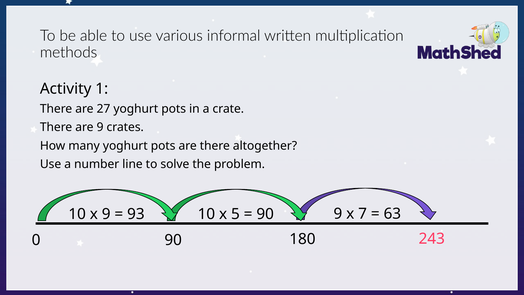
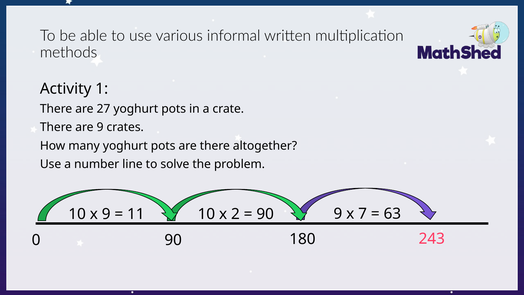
93: 93 -> 11 (136, 214)
5: 5 -> 2 (235, 214)
